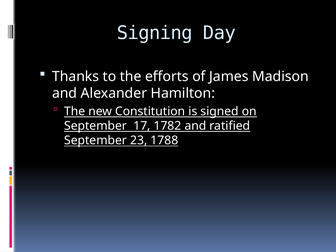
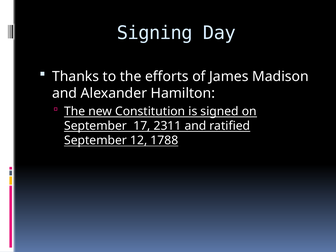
1782: 1782 -> 2311 (167, 126)
23: 23 -> 12 (139, 140)
